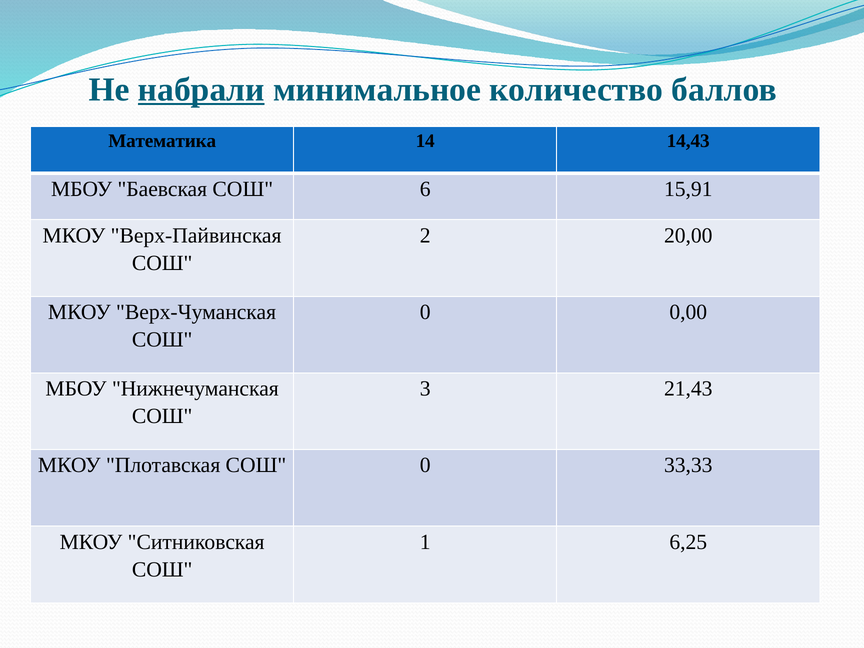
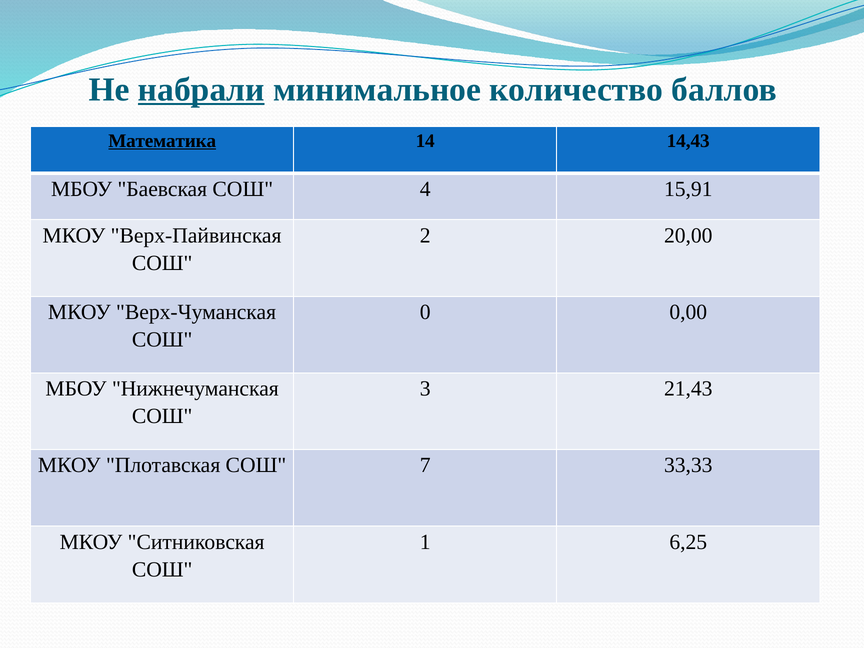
Математика underline: none -> present (162, 141)
6: 6 -> 4 (425, 189)
Плотавская СОШ 0: 0 -> 7 (425, 465)
